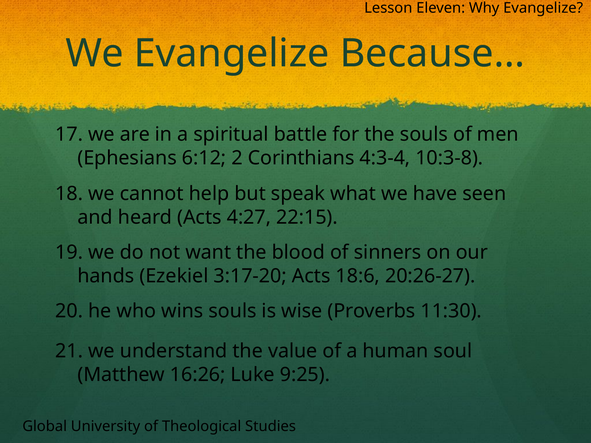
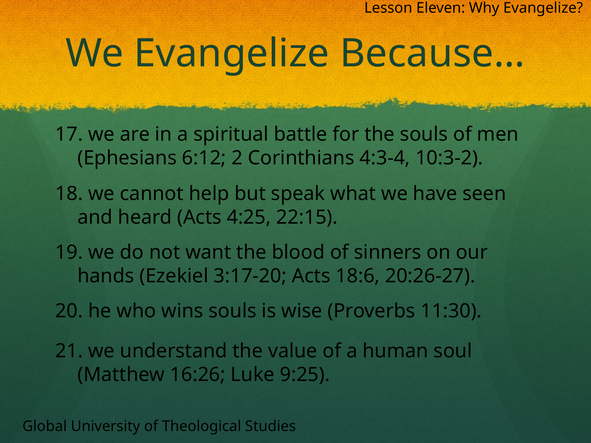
10:3-8: 10:3-8 -> 10:3-2 (449, 158)
4:27: 4:27 -> 4:25 (249, 217)
